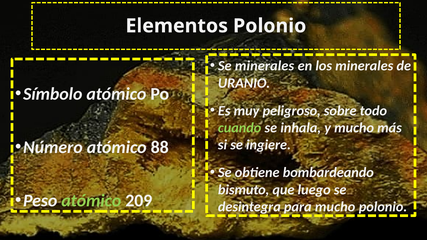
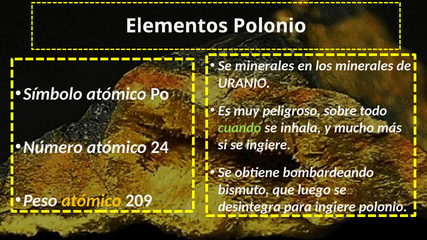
88: 88 -> 24 (160, 147)
atómico colour: light green -> yellow (91, 201)
para mucho: mucho -> ingiere (335, 207)
